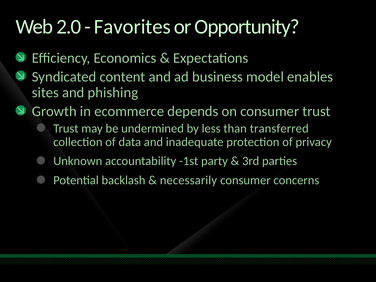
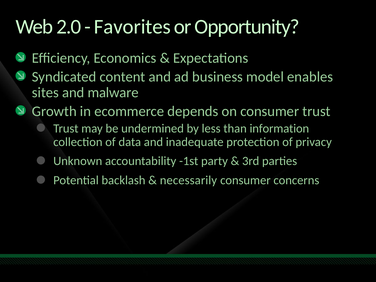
phishing: phishing -> malware (113, 92)
transferred: transferred -> information (279, 128)
